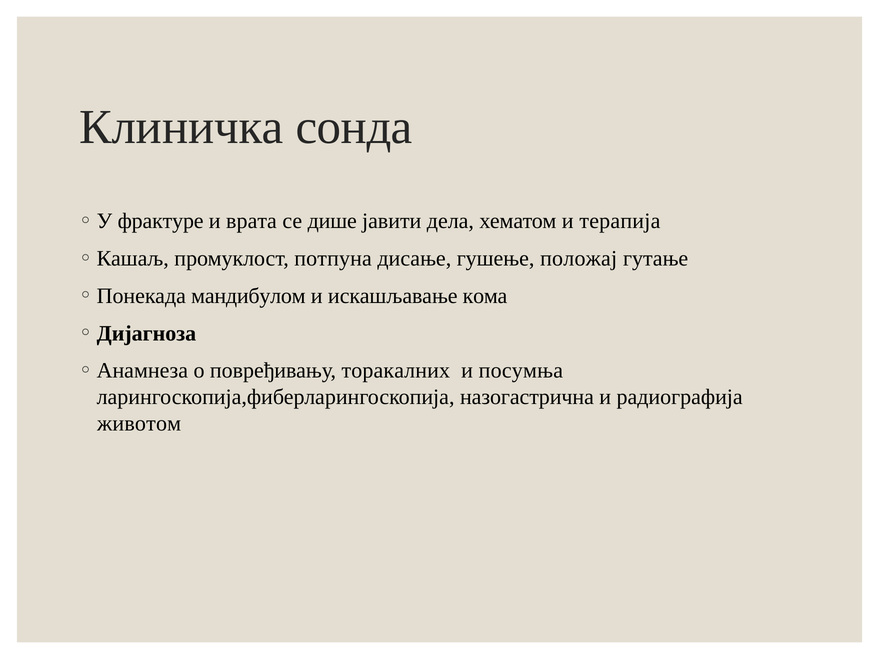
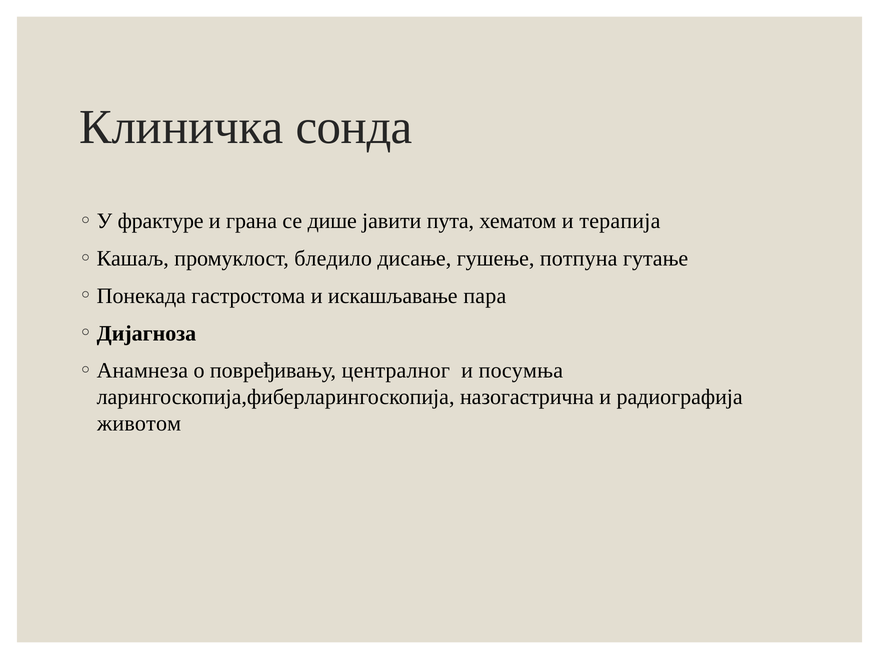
врата: врата -> грана (252, 221)
дела: дела -> пута (450, 221)
потпуна: потпуна -> бледило (333, 259)
положај: положај -> потпуна (579, 259)
мандибулом: мандибулом -> гастростома (248, 296)
кома: кома -> пара (485, 296)
торакалних: торакалних -> централног (396, 371)
